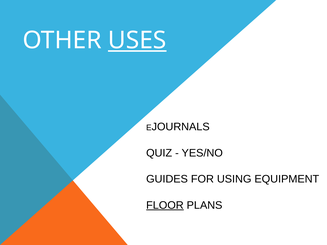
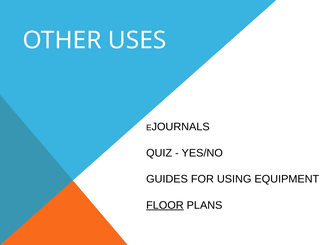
USES underline: present -> none (137, 40)
